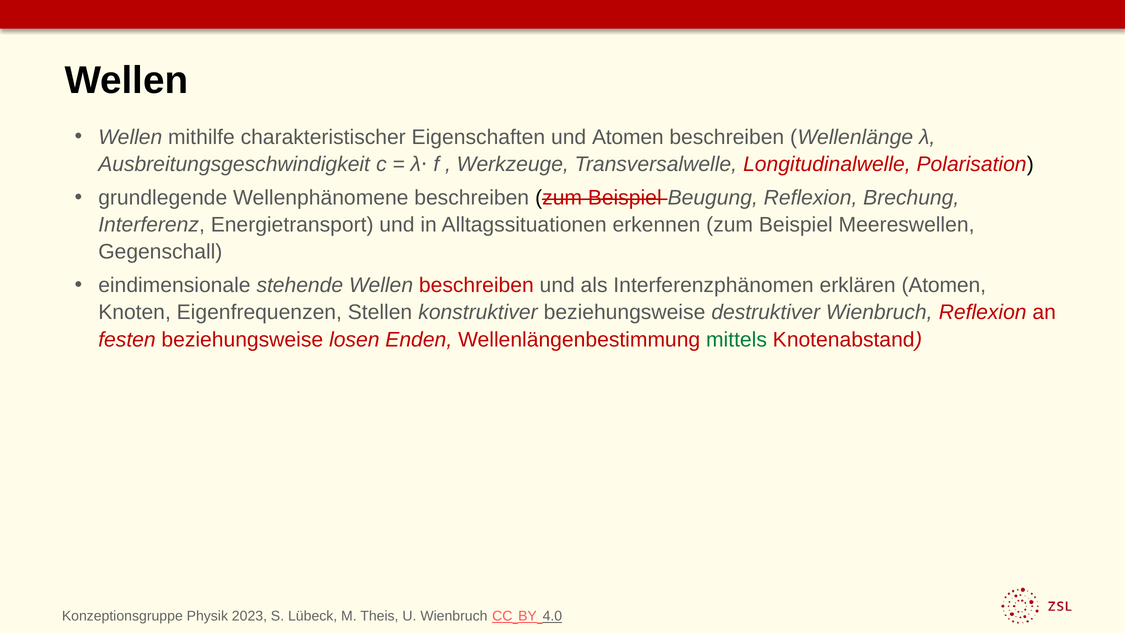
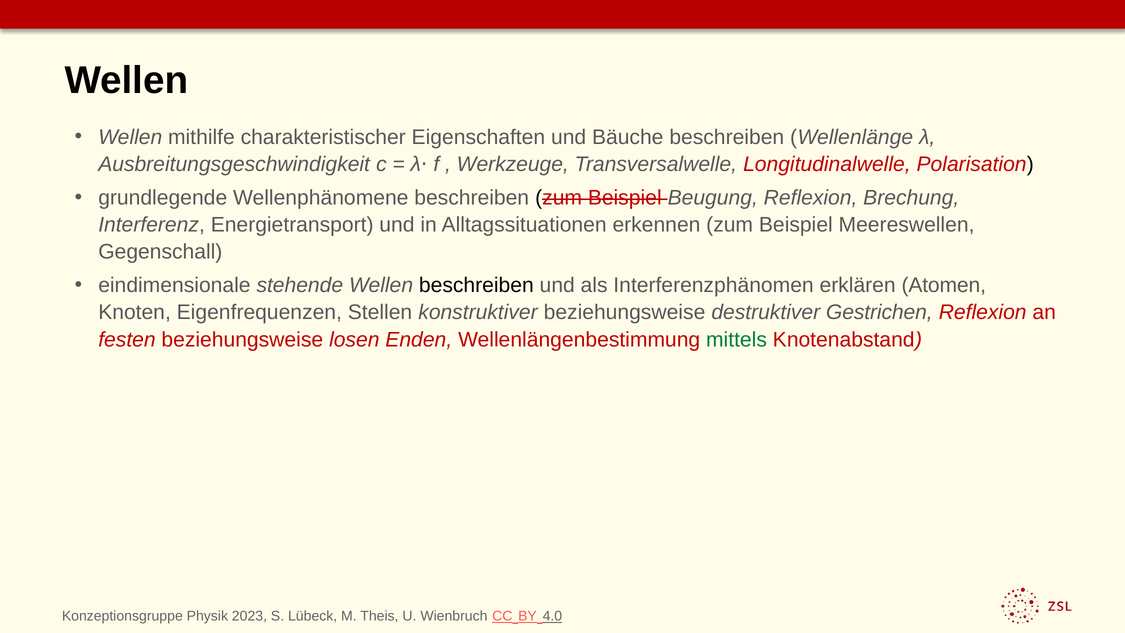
und Atomen: Atomen -> Bäuche (628, 137)
beschreiben colour: red -> black (476, 285)
destruktiver Wienbruch: Wienbruch -> Gestrichen (879, 312)
